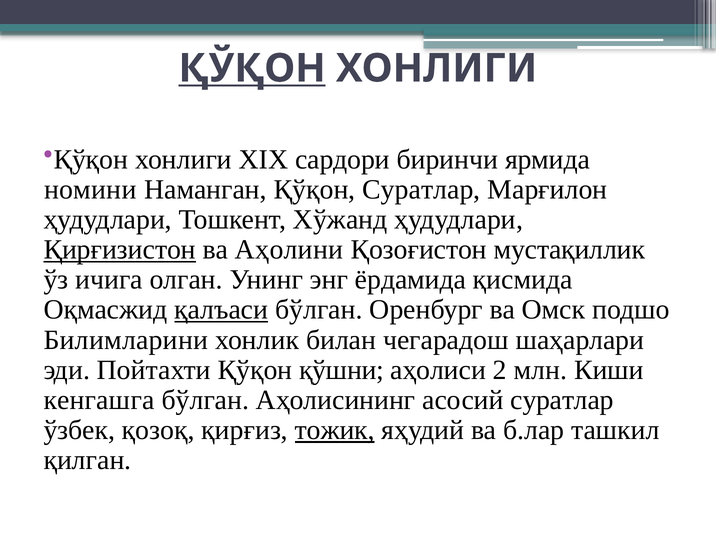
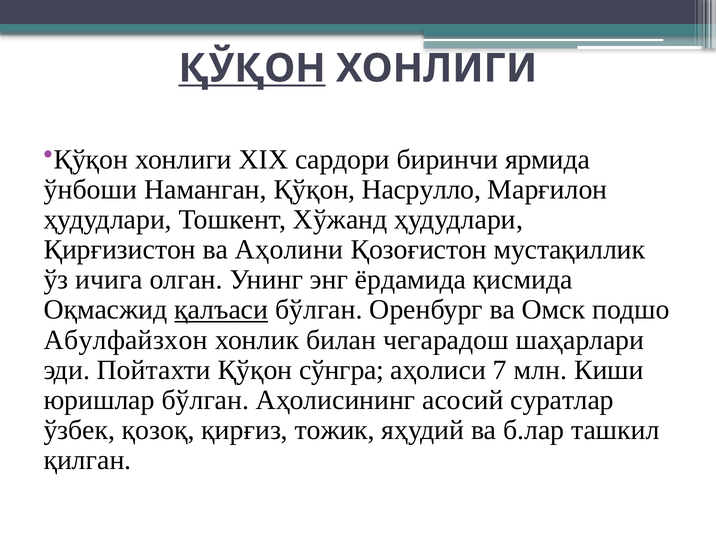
номини: номини -> ўнбоши (90, 189)
Қўқон Суратлар: Суратлар -> Насрулло (422, 189)
Қирғизистон underline: present -> none (120, 250)
Билимларини: Билимларини -> Абулфайзхон (126, 340)
қўшни: қўшни -> сўнгра (342, 370)
2: 2 -> 7 (500, 370)
кенгашга: кенгашга -> юришлар (99, 400)
тожик underline: present -> none (335, 430)
